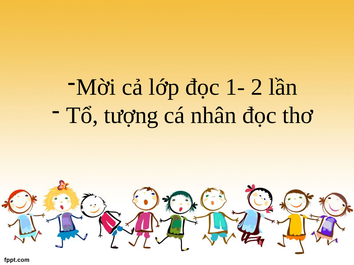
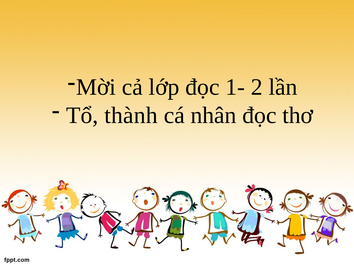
tượng: tượng -> thành (131, 115)
